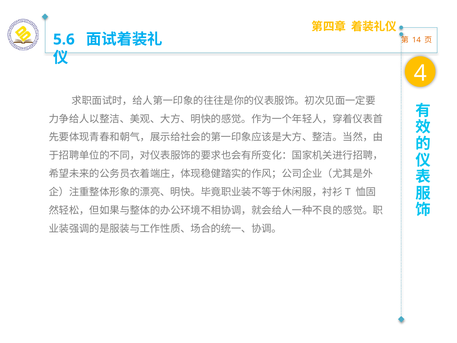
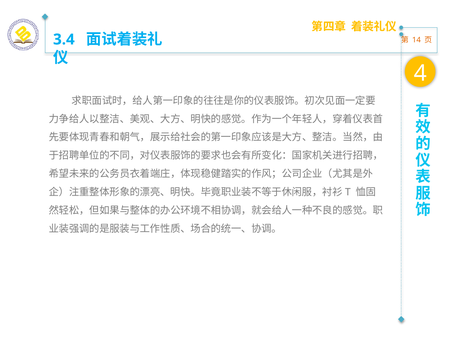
5.6: 5.6 -> 3.4 (64, 39)
